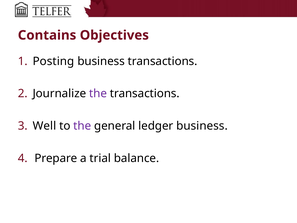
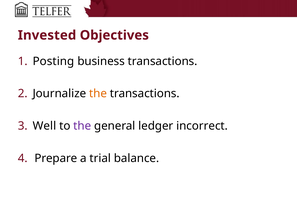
Contains: Contains -> Invested (47, 35)
the colour: purple -> orange (98, 93)
ledger business: business -> incorrect (202, 126)
